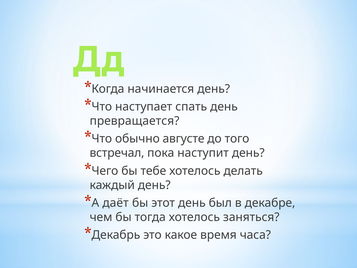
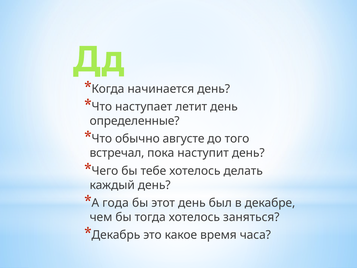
спать: спать -> летит (191, 107)
превращается: превращается -> определенные (135, 121)
даёт: даёт -> года (116, 203)
